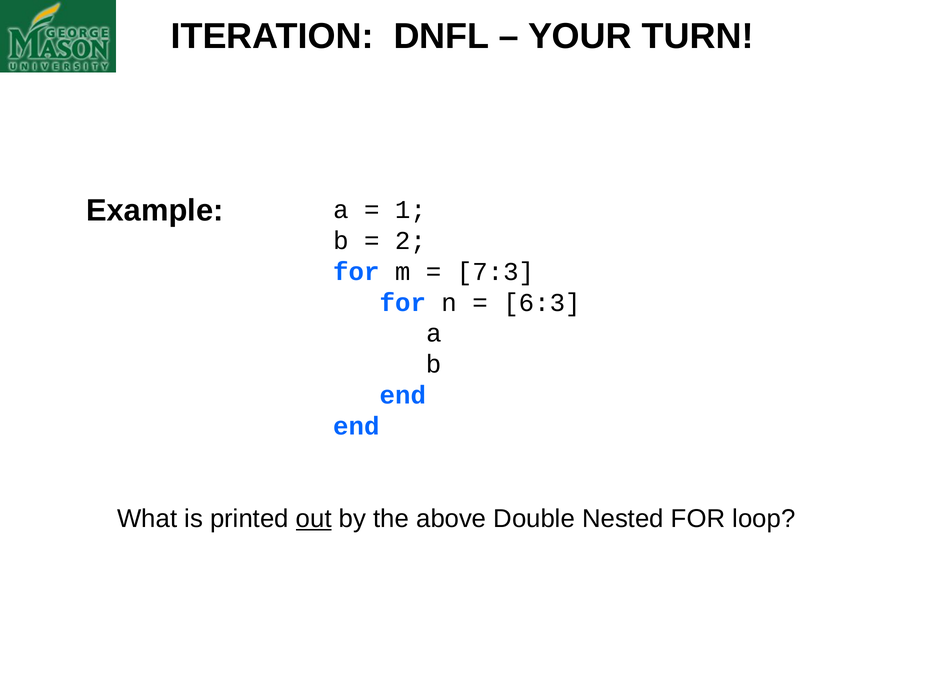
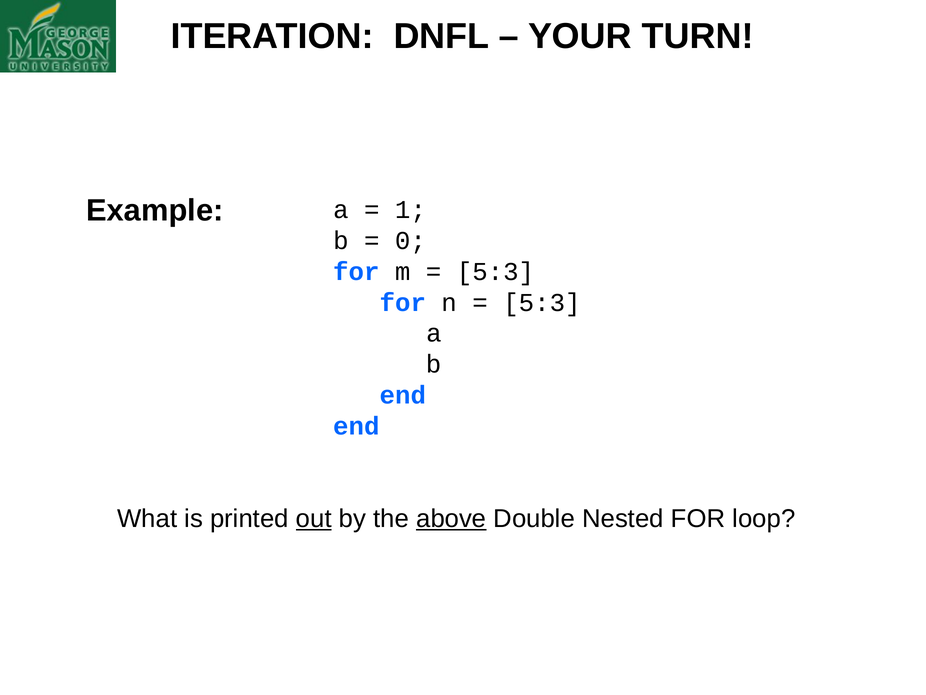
2: 2 -> 0 (410, 241)
7:3: 7:3 -> 5:3 (495, 271)
6:3: 6:3 -> 5:3 (542, 302)
above underline: none -> present (451, 519)
